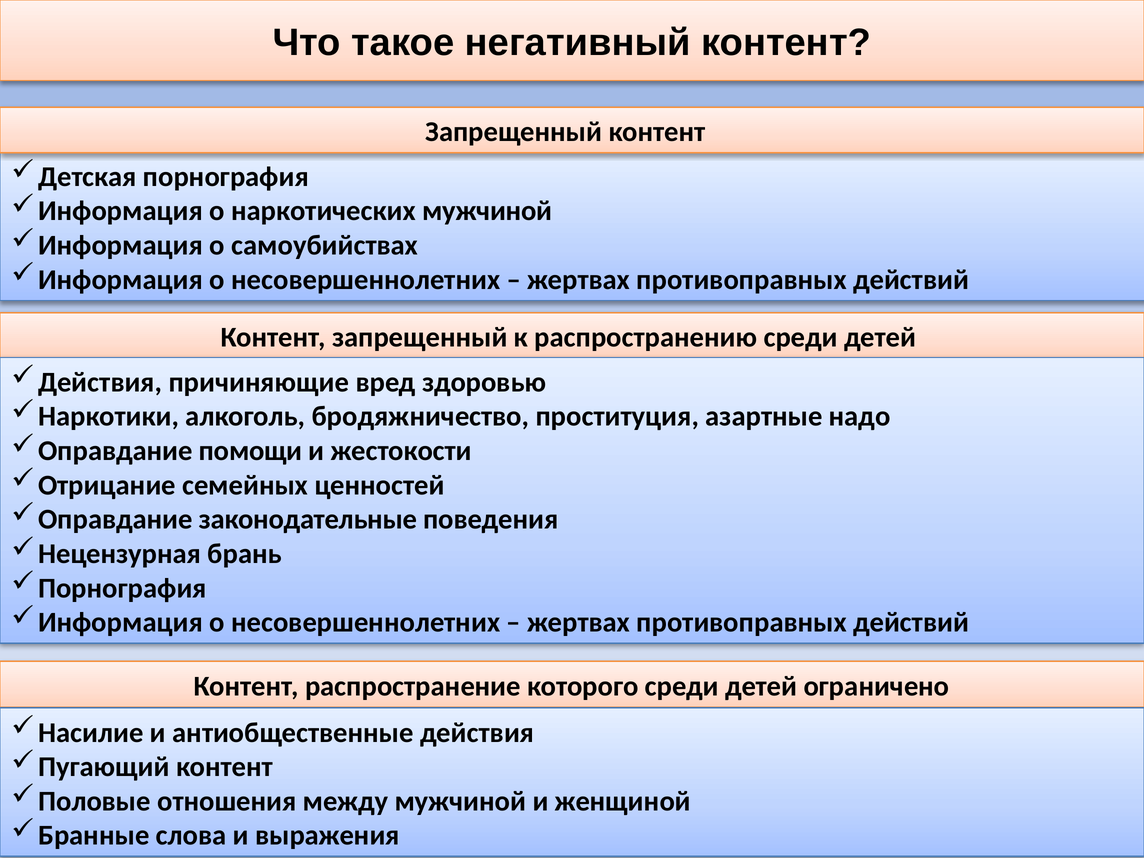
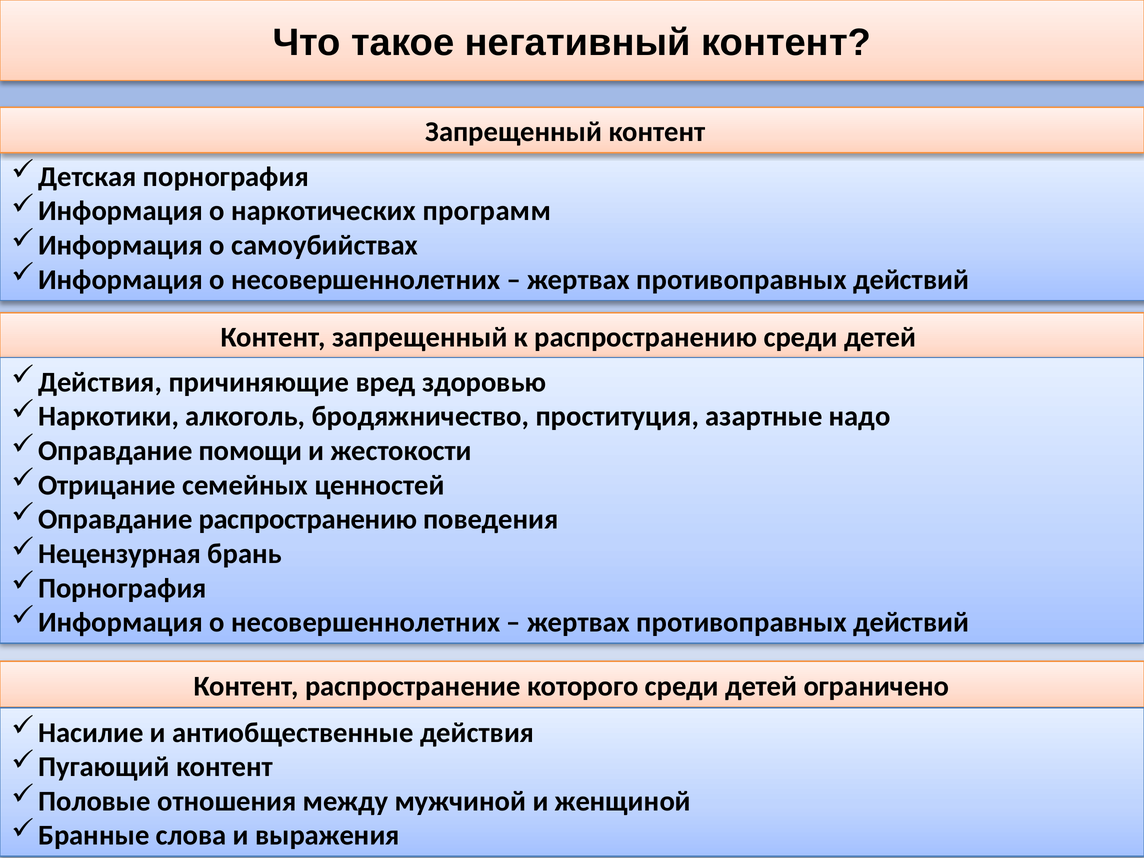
наркотических мужчиной: мужчиной -> программ (487, 211)
Оправдание законодательные: законодательные -> распространению (308, 520)
